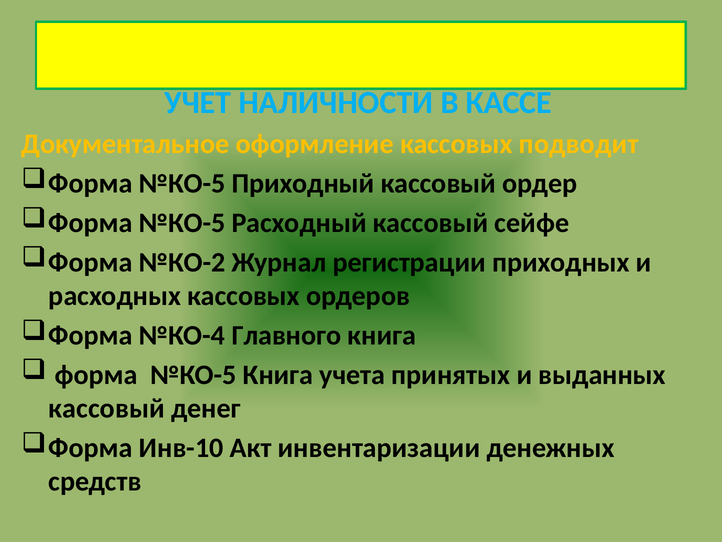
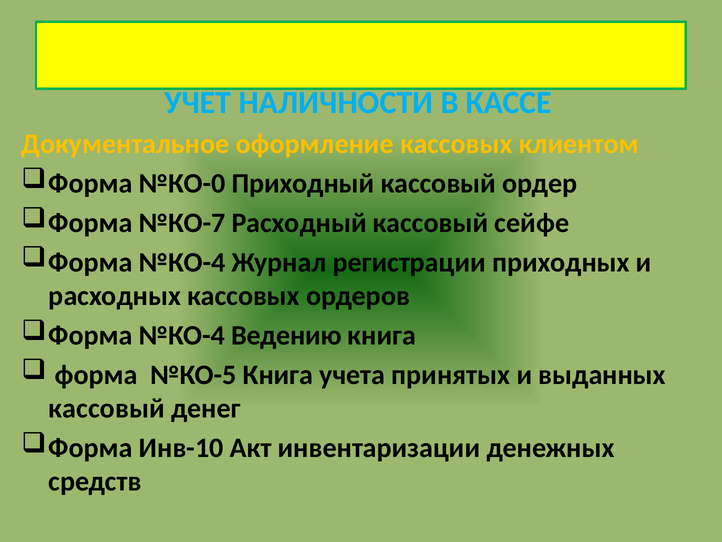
подводит: подводит -> клиентом (579, 144)
№КО-5: №КО-5 -> №КО-0 (182, 183)
№КО-5: №КО-5 -> №КО-7 (182, 223)
№КО-2: №КО-2 -> №КО-4 (182, 262)
Главного: Главного -> Ведению (286, 335)
